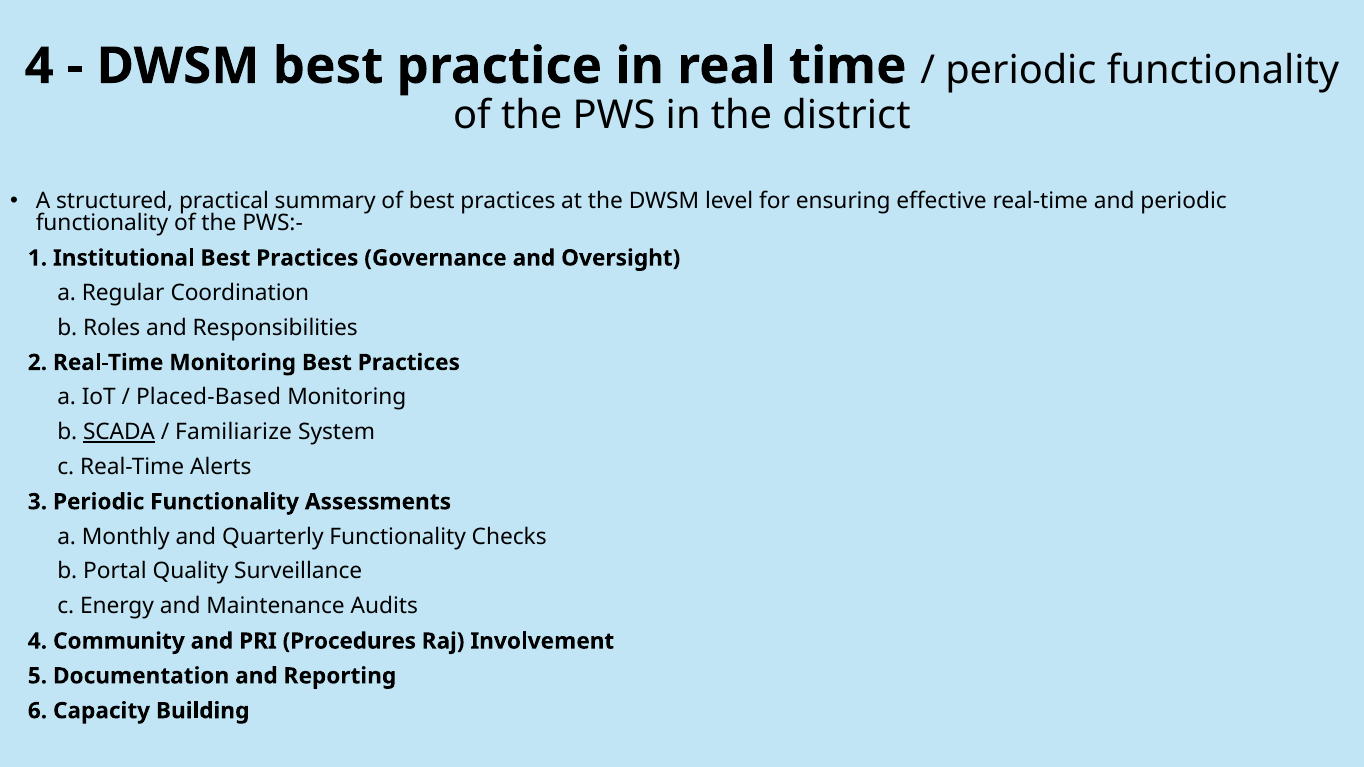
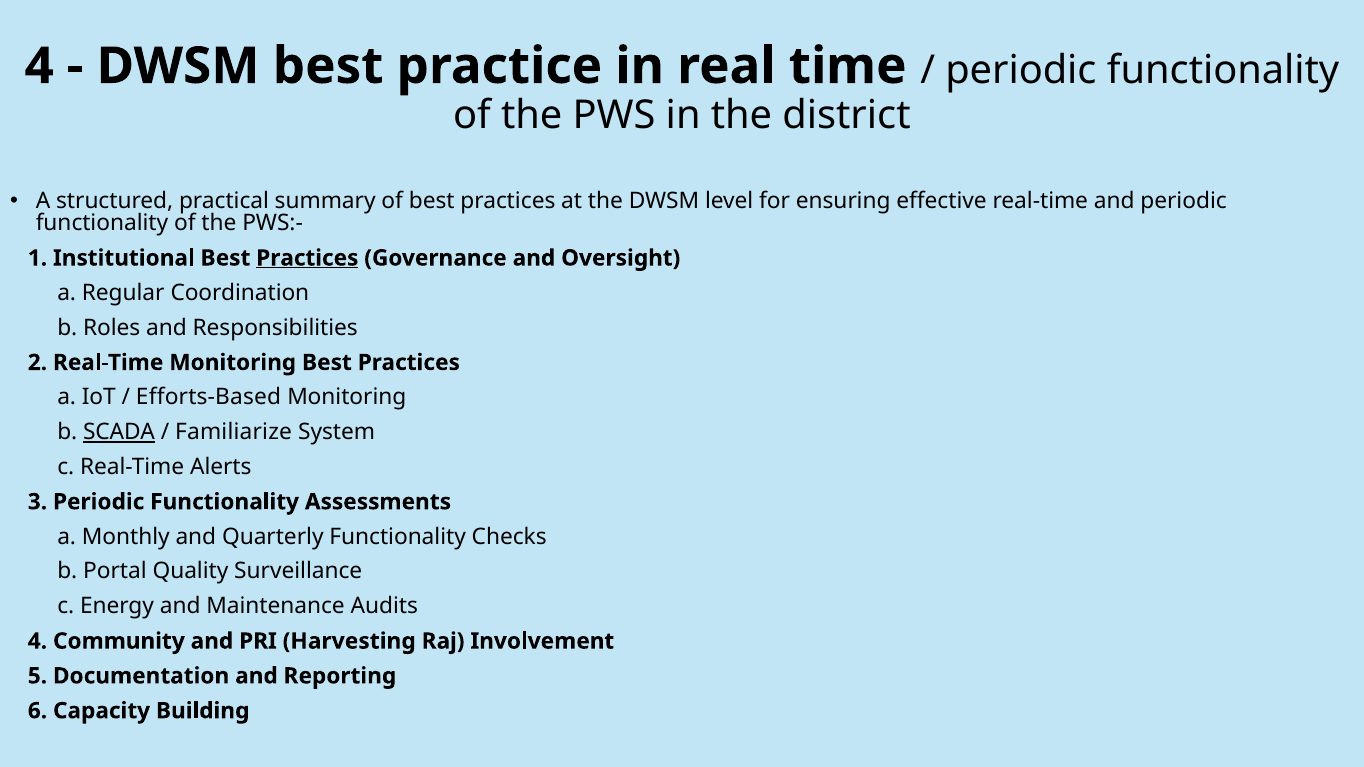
Practices underline: none -> present (307, 258)
Placed-Based: Placed-Based -> Efforts-Based (209, 397)
Procedures: Procedures -> Harvesting (349, 641)
